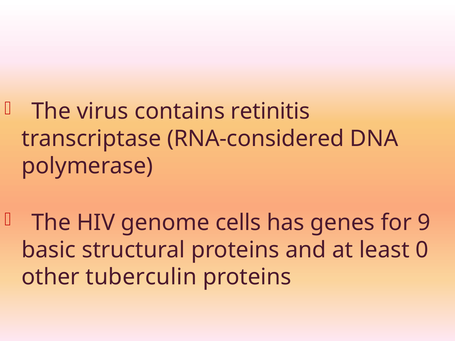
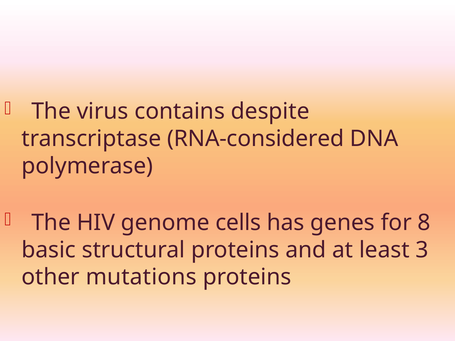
retinitis: retinitis -> despite (270, 112)
9: 9 -> 8 (424, 223)
0: 0 -> 3 (422, 250)
tuberculin: tuberculin -> mutations (141, 277)
